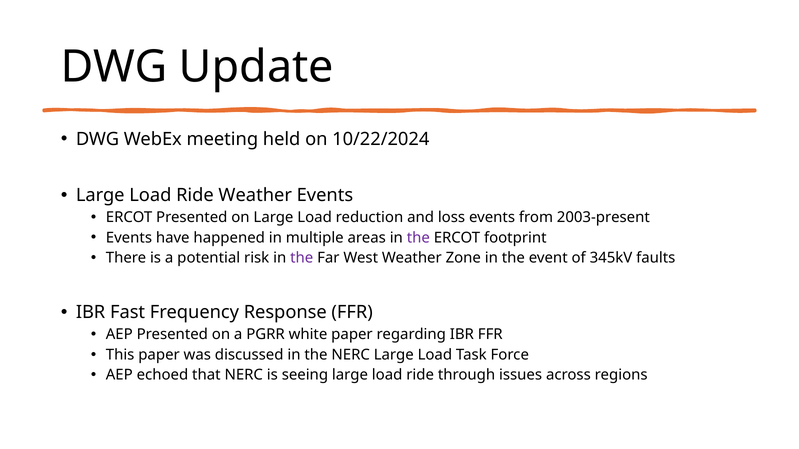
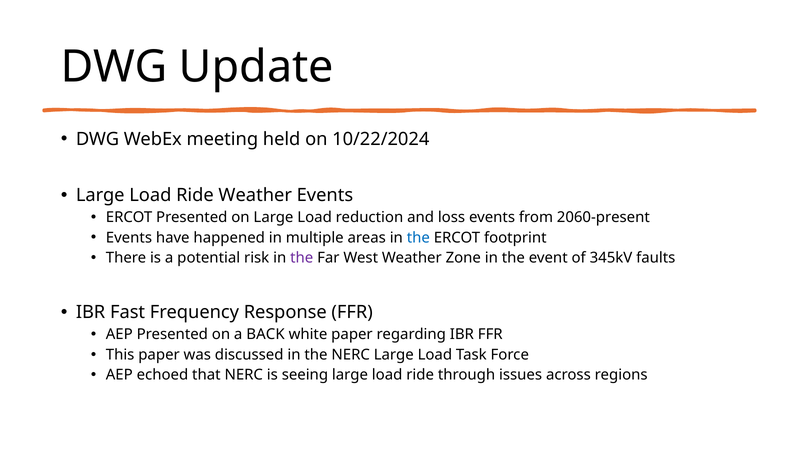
2003-present: 2003-present -> 2060-present (603, 217)
the colour: purple -> blue (418, 238)
PGRR: PGRR -> BACK (265, 335)
